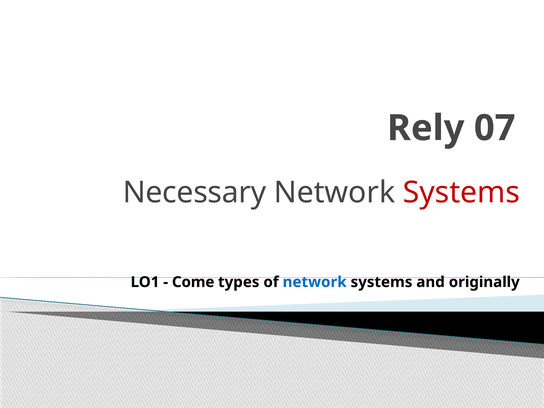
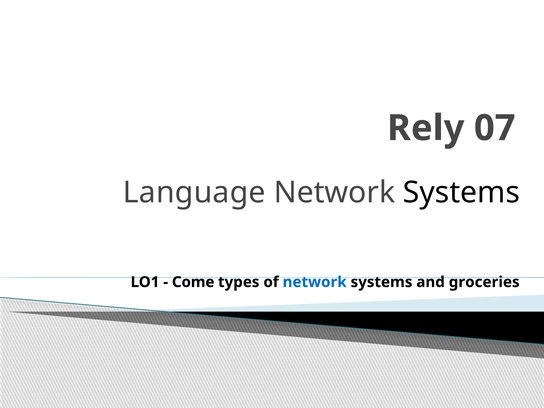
Necessary: Necessary -> Language (194, 193)
Systems colour: red -> black (462, 193)
originally: originally -> groceries (484, 282)
